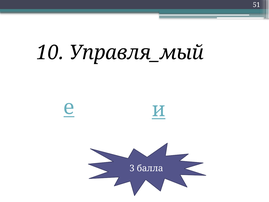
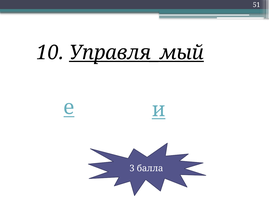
Управля_мый underline: none -> present (136, 53)
